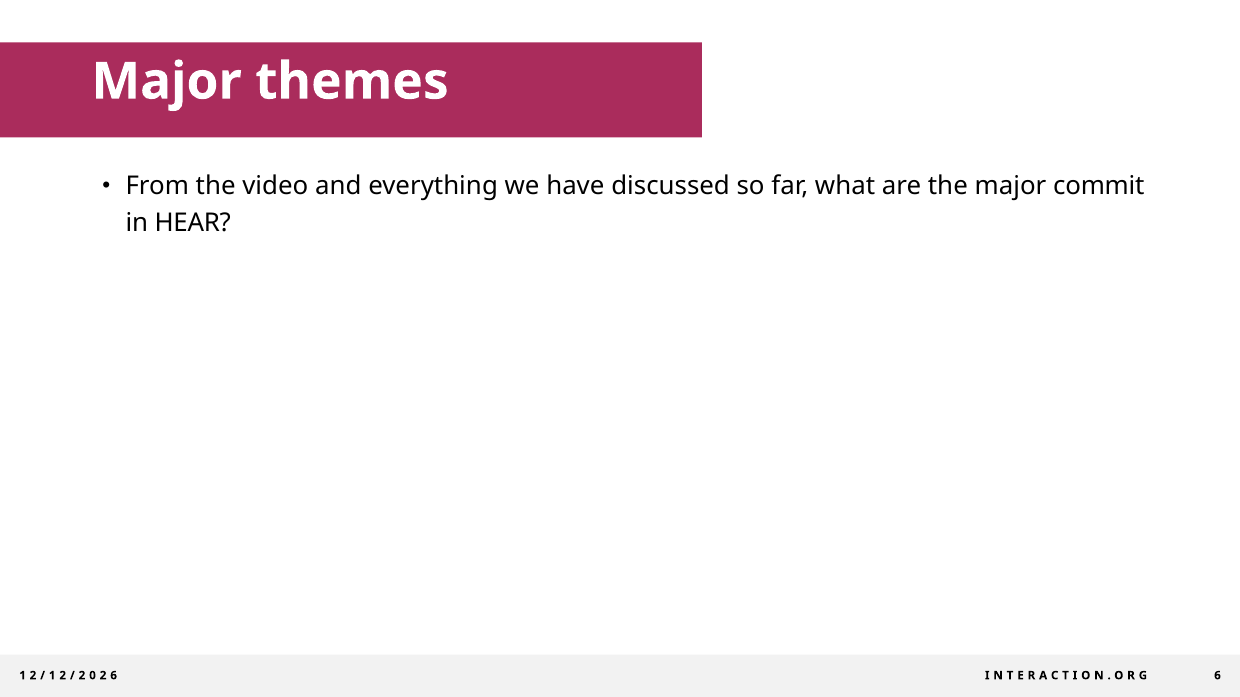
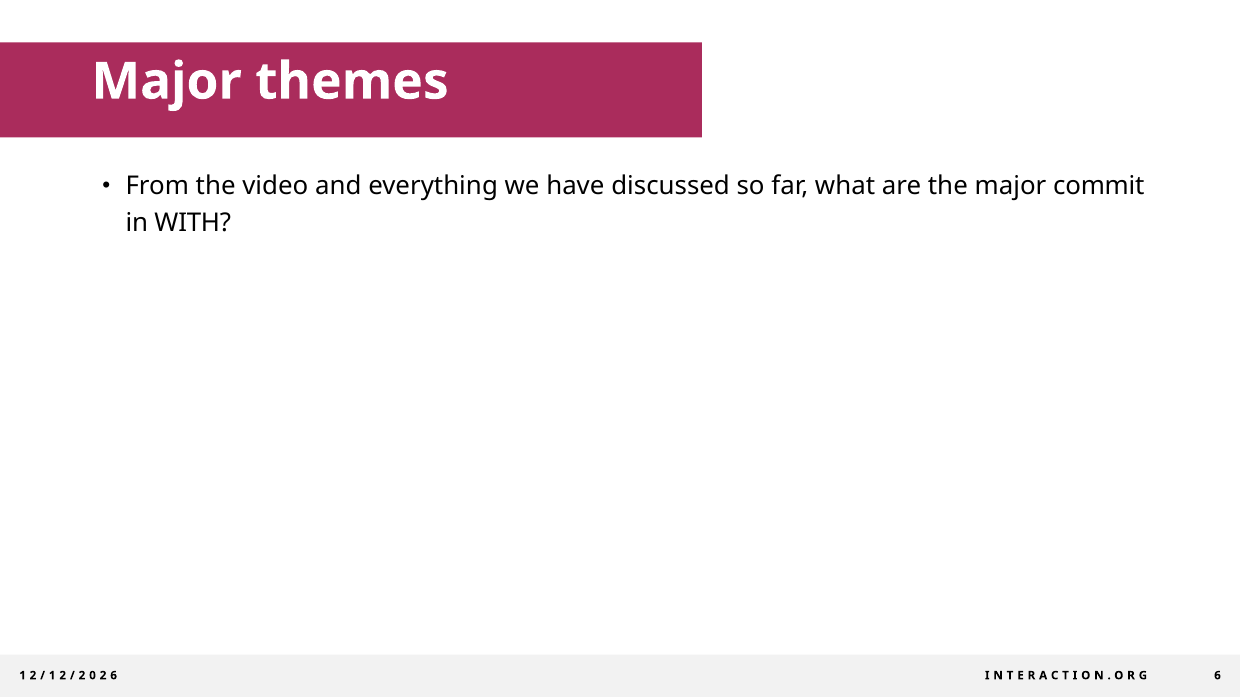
HEAR: HEAR -> WITH (193, 223)
